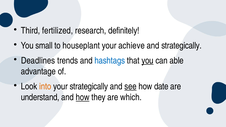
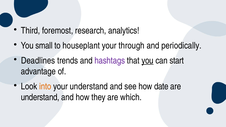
fertilized: fertilized -> foremost (58, 31)
definitely: definitely -> analytics (124, 31)
achieve: achieve -> through (132, 46)
and strategically: strategically -> periodically (181, 46)
hashtags colour: blue -> purple (110, 61)
able: able -> start (177, 61)
your strategically: strategically -> understand (89, 86)
see underline: present -> none (131, 86)
how underline: present -> none (83, 97)
